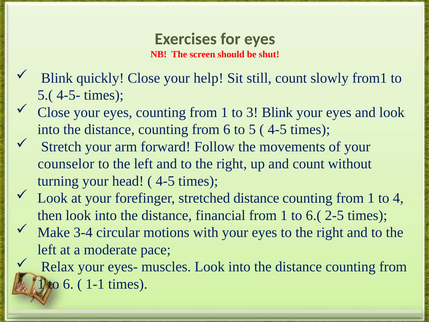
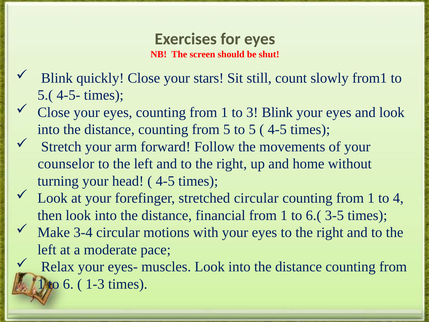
help: help -> stars (209, 78)
from 6: 6 -> 5 (227, 129)
and count: count -> home (309, 164)
stretched distance: distance -> circular (256, 198)
2-5: 2-5 -> 3-5 (334, 215)
1-1: 1-1 -> 1-3 (95, 284)
